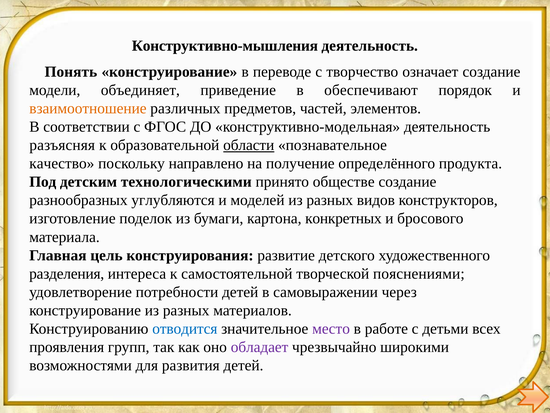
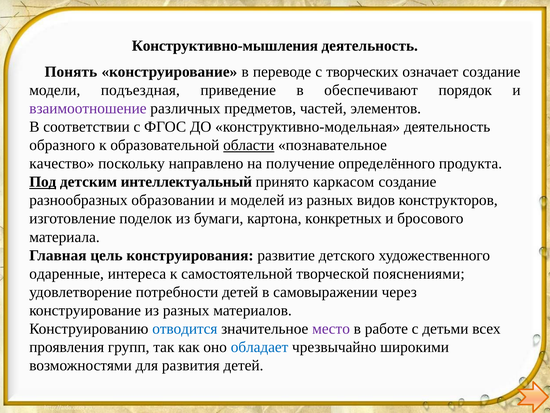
творчество: творчество -> творческих (362, 72)
объединяет: объединяет -> подъездная (140, 90)
взаимоотношение colour: orange -> purple (88, 108)
разъясняя: разъясняя -> образного (62, 145)
Под underline: none -> present (43, 182)
технологическими: технологическими -> интеллектуальный (186, 182)
обществе: обществе -> каркасом (344, 182)
углубляются: углубляются -> образовании (173, 200)
разделения: разделения -> одаренные (67, 273)
обладает colour: purple -> blue (260, 347)
